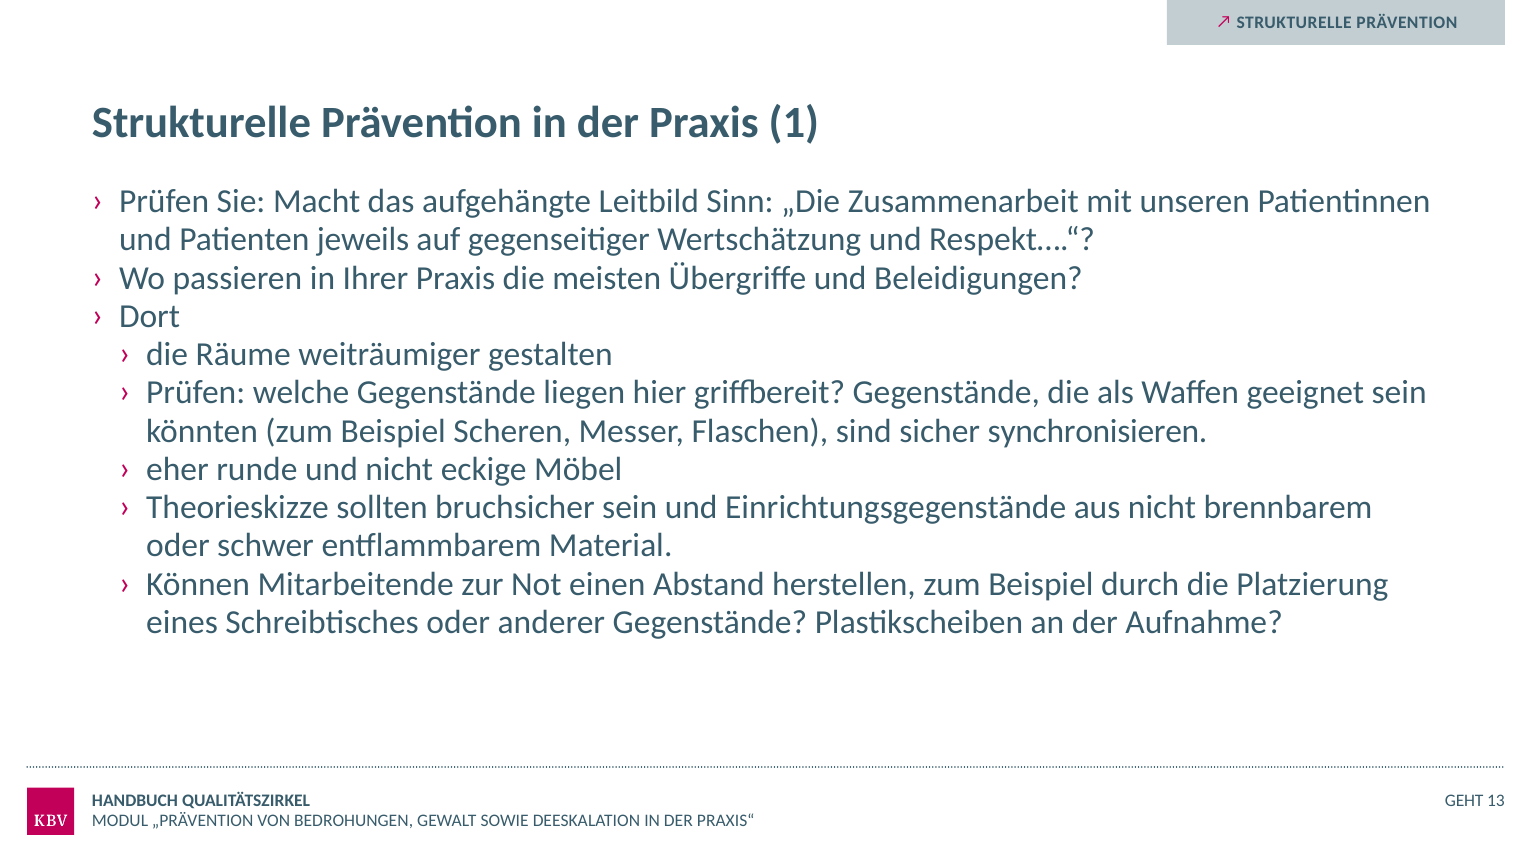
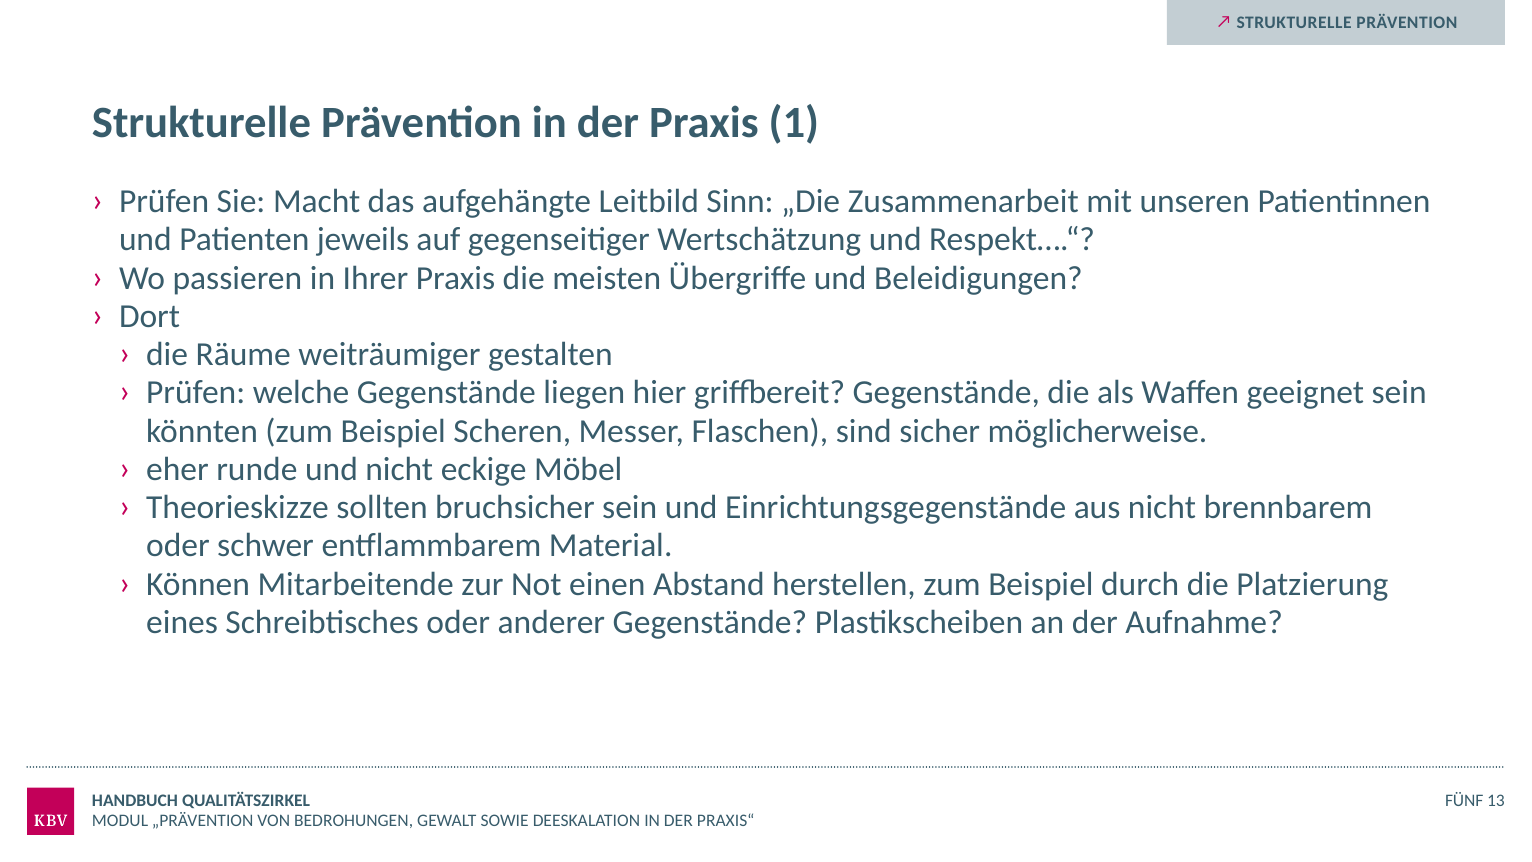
synchronisieren: synchronisieren -> möglicherweise (1098, 431)
GEHT: GEHT -> FÜNF (1464, 800)
